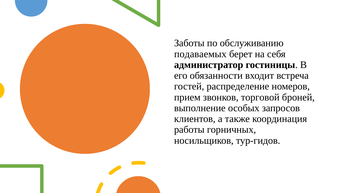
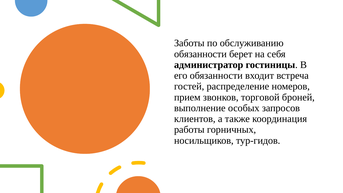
подаваемых: подаваемых -> обязанности (200, 54)
